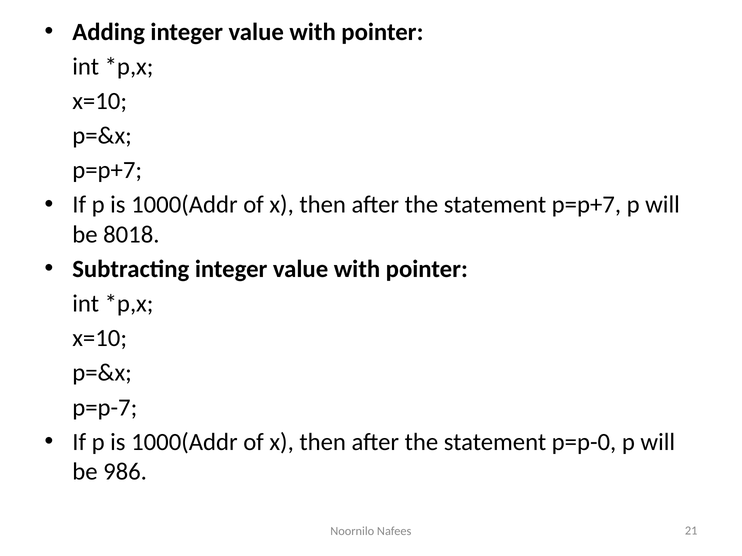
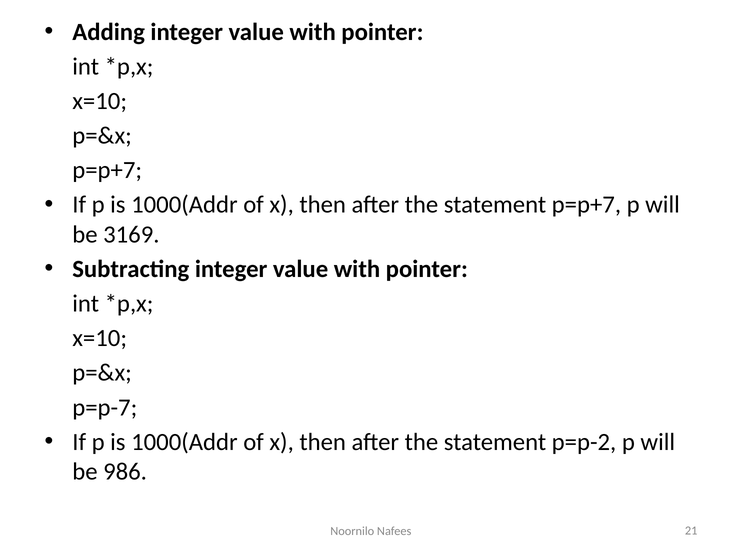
8018: 8018 -> 3169 (131, 235)
p=p-0: p=p-0 -> p=p-2 (584, 442)
